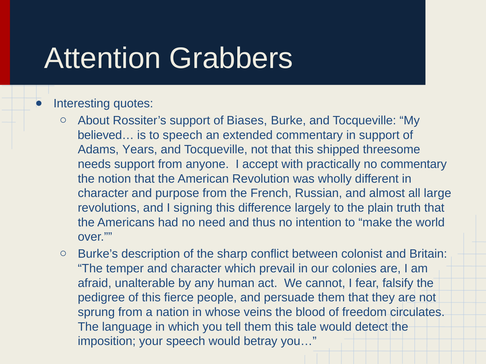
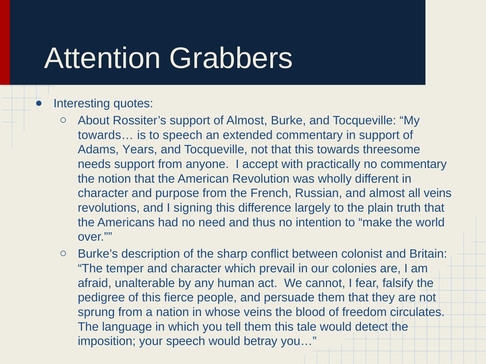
of Biases: Biases -> Almost (247, 121)
believed…: believed… -> towards… (106, 135)
shipped: shipped -> towards (338, 150)
all large: large -> veins (438, 194)
